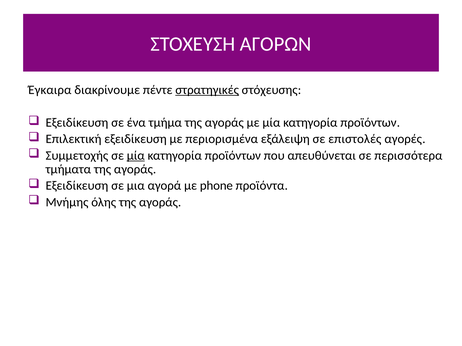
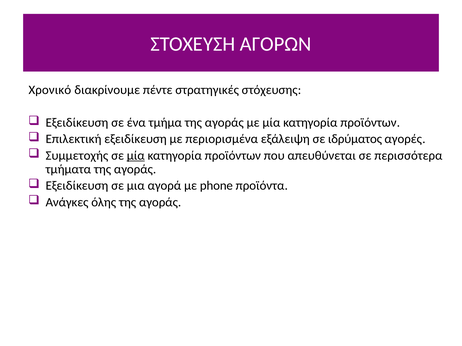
Έγκαιρα: Έγκαιρα -> Χρονικό (50, 90)
στρατηγικές underline: present -> none (207, 90)
επιστολές: επιστολές -> ιδρύματος (355, 139)
Μνήμης: Μνήμης -> Ανάγκες (67, 202)
